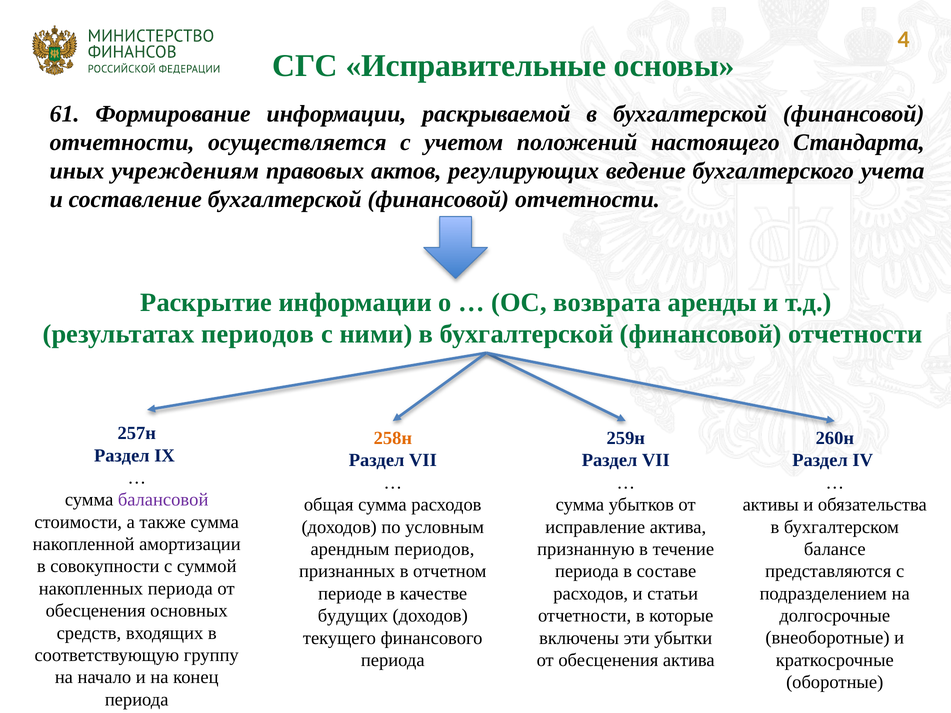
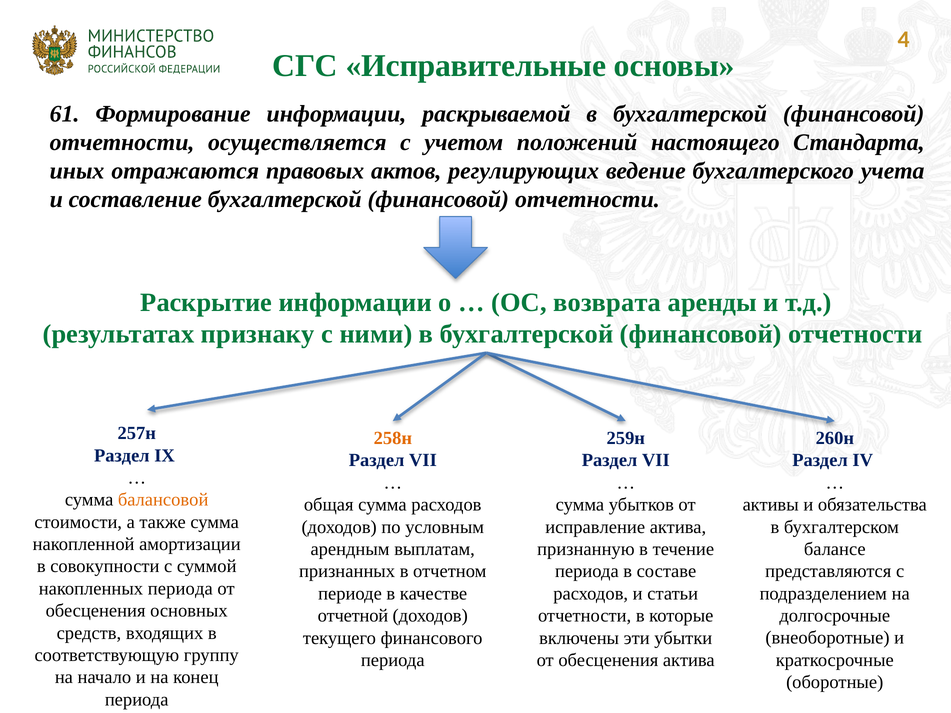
учреждениям: учреждениям -> отражаются (185, 171)
результатах периодов: периодов -> признаку (258, 334)
балансовой colour: purple -> orange (163, 500)
арендным периодов: периодов -> выплатам (435, 549)
будущих: будущих -> отчетной (353, 616)
